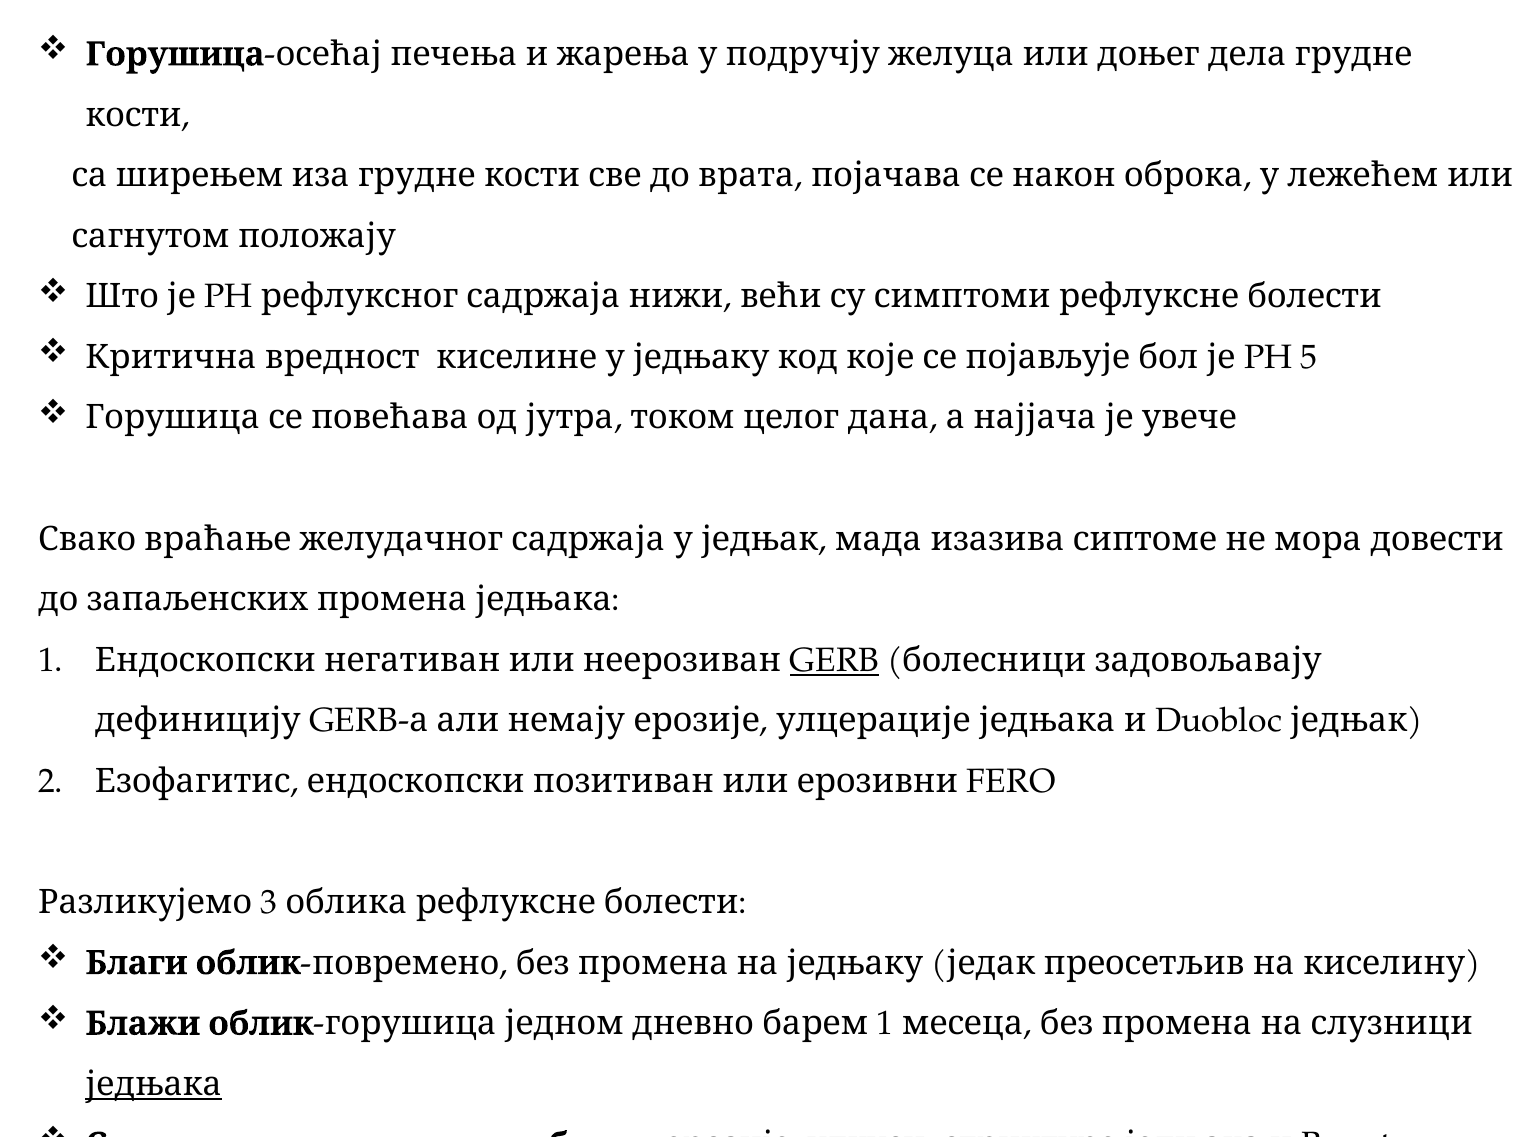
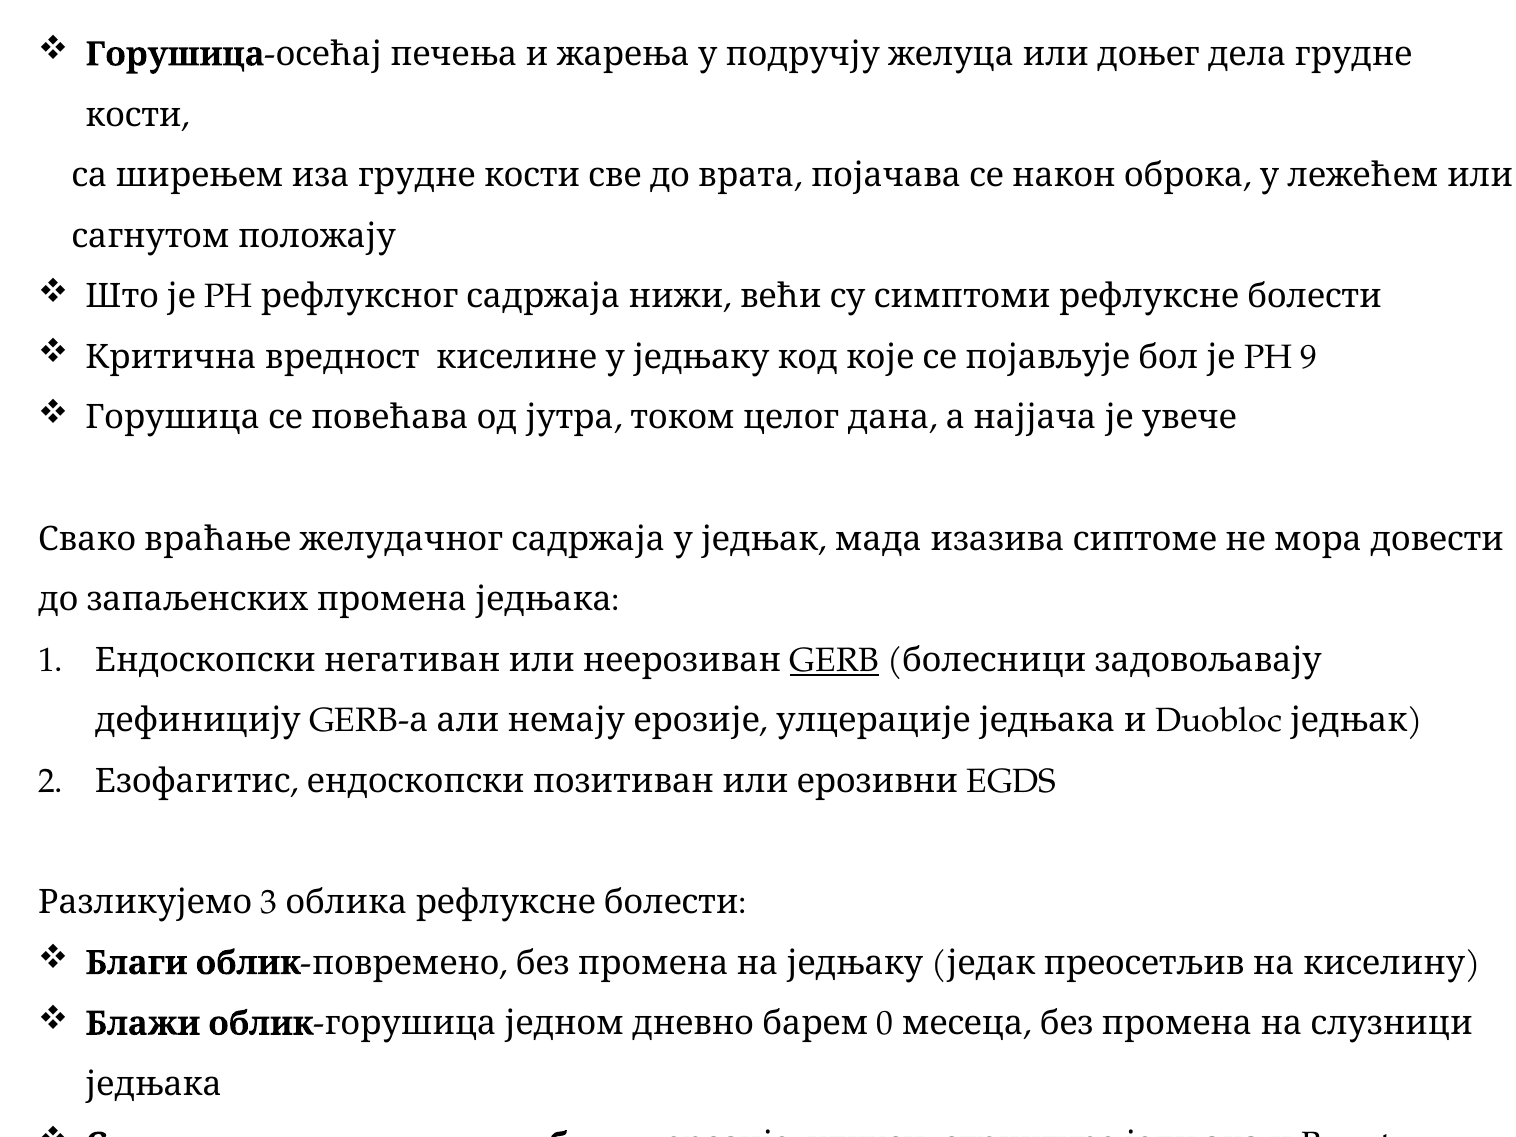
5: 5 -> 9 (1309, 357)
FERO: FERO -> EGDS (1011, 781)
1: 1 -> 0 (885, 1024)
једњака underline: present -> none (154, 1084)
